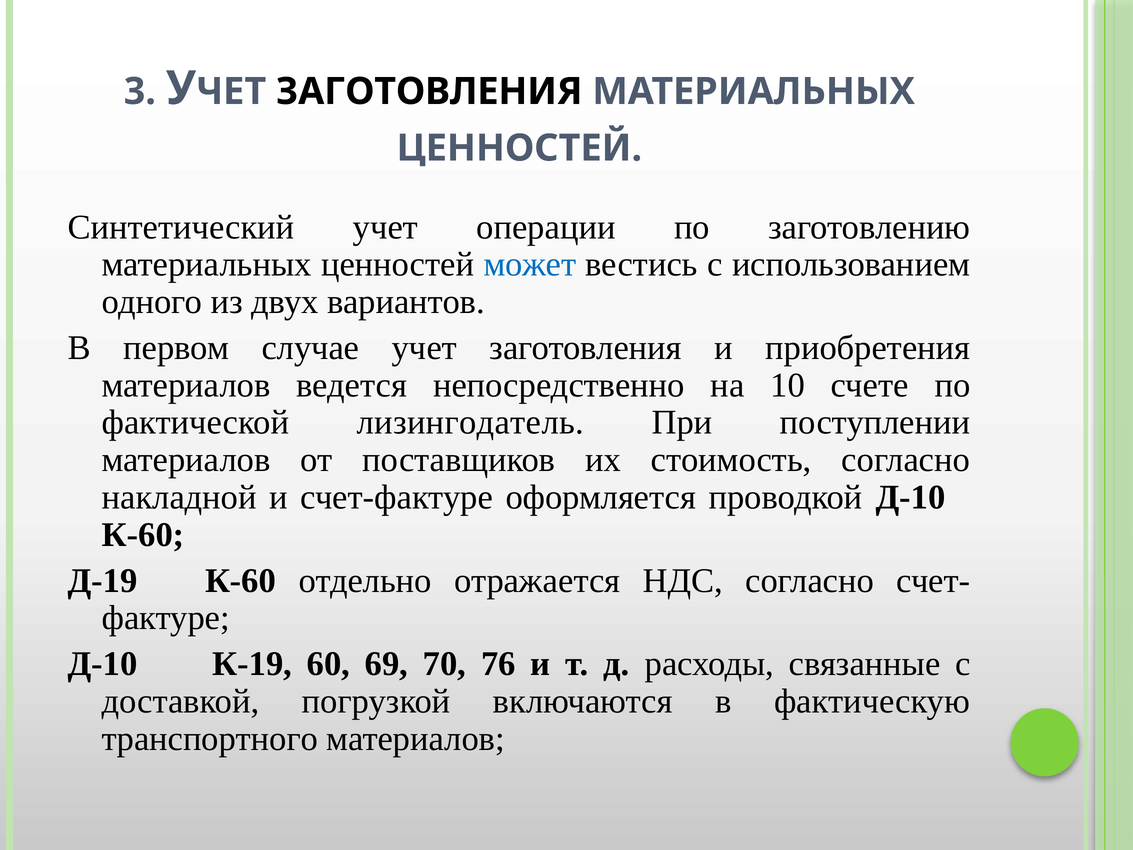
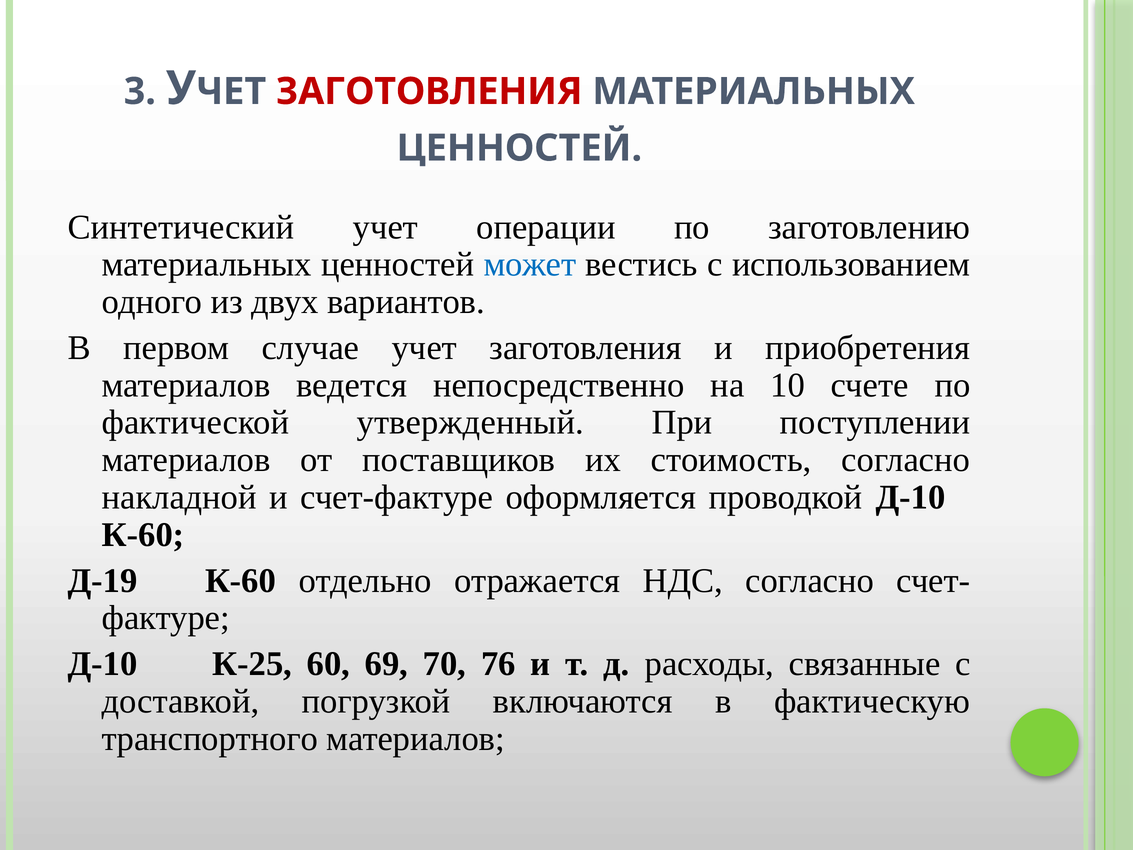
ЗАГОТОВЛЕНИЯ colour: black -> red (429, 91)
лизингодатель: лизингодатель -> утвержденный (470, 422)
К-19: К-19 -> К-25 (252, 664)
